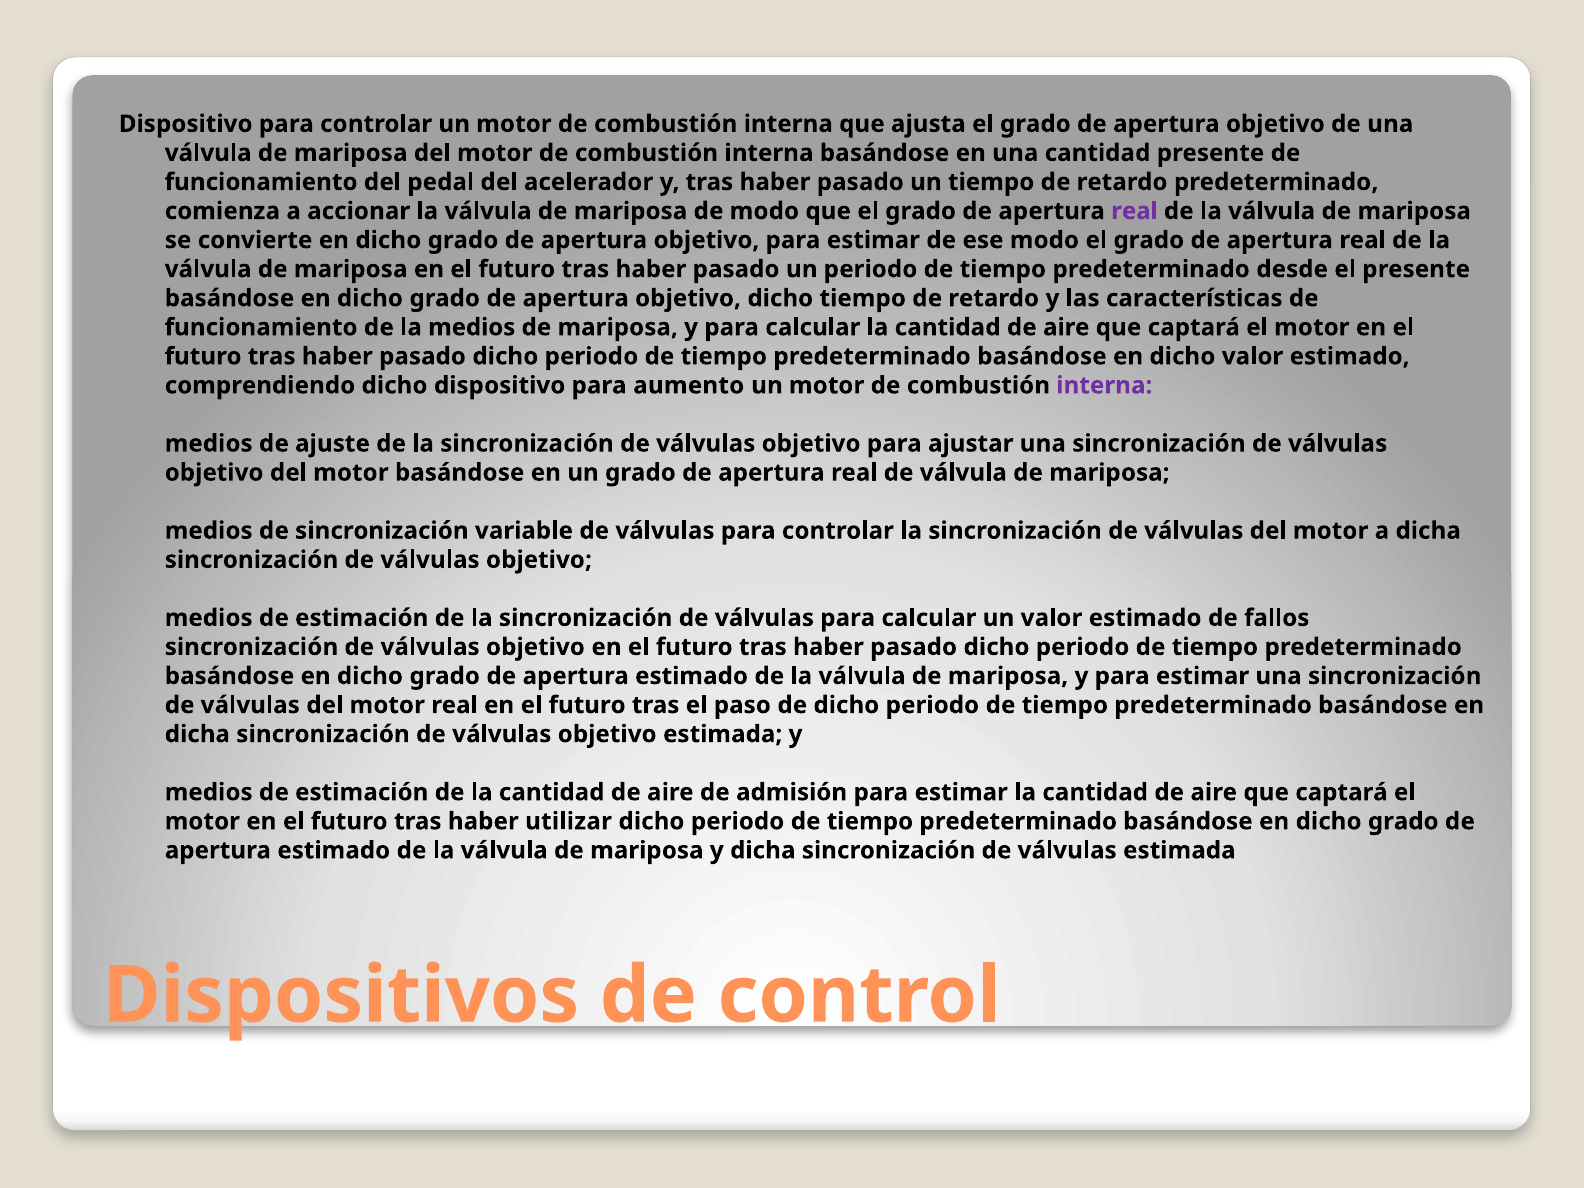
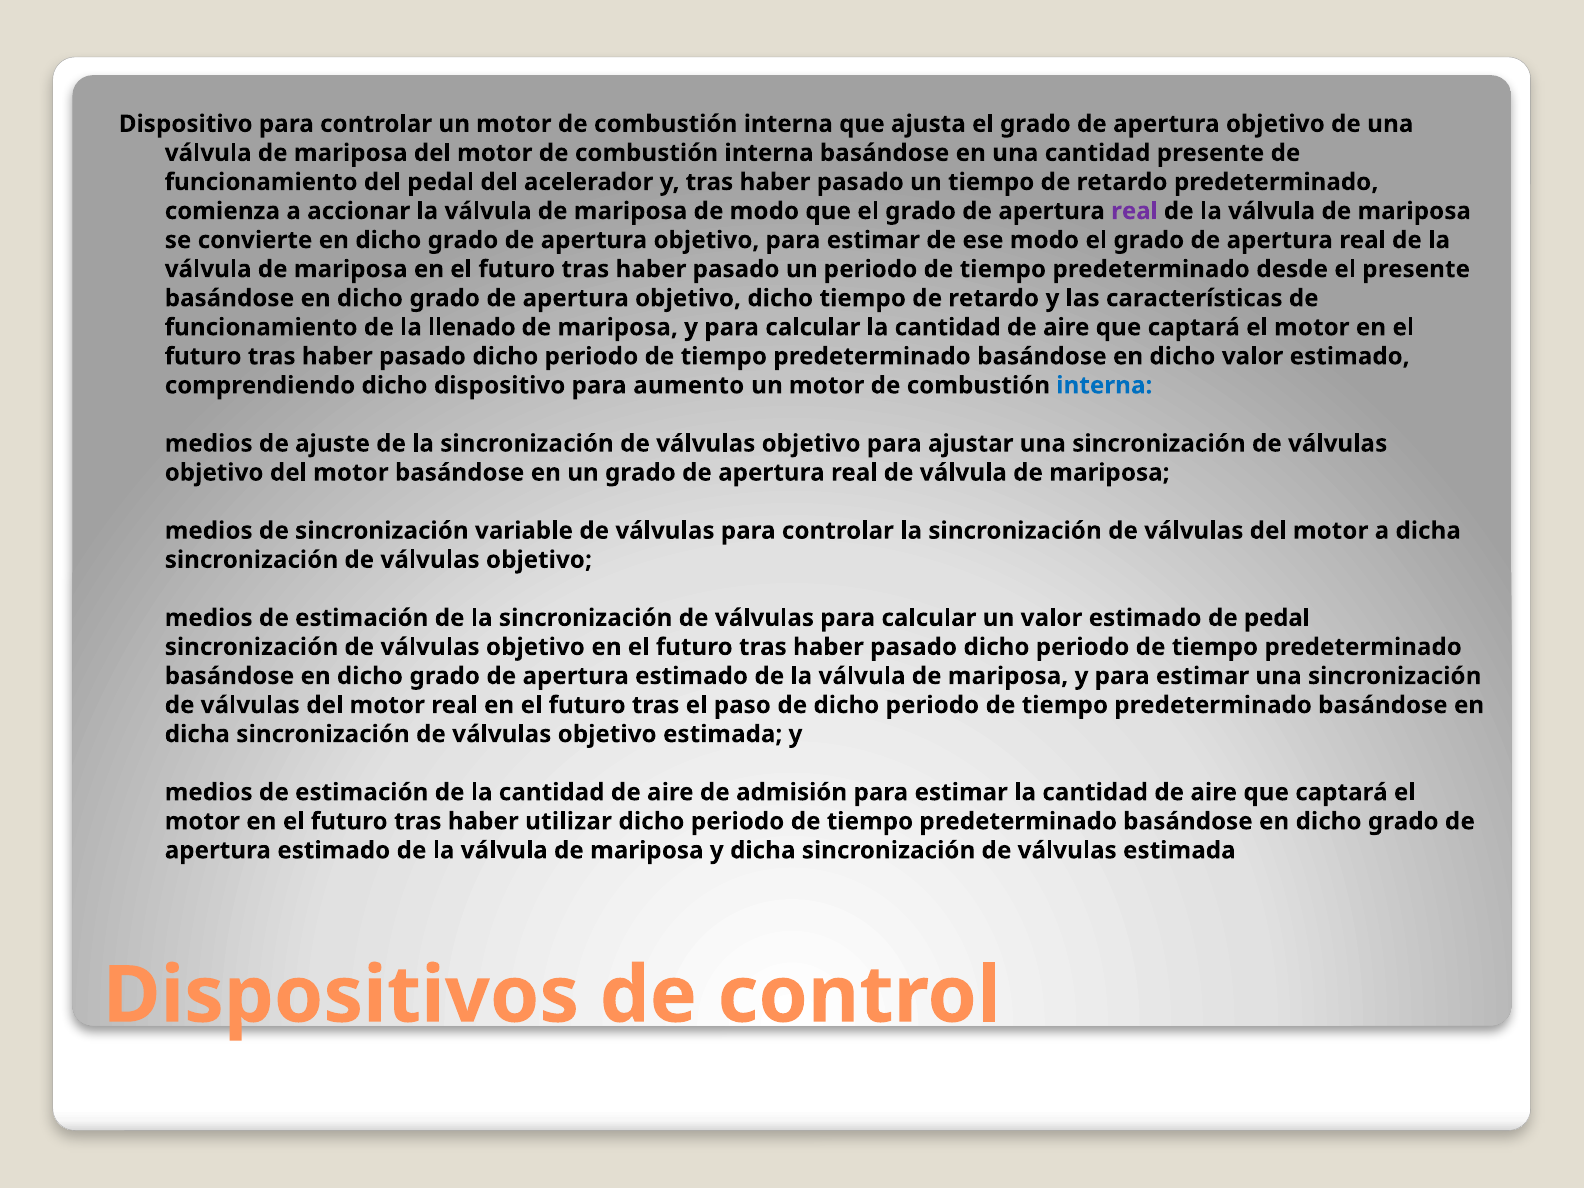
la medios: medios -> llenado (472, 327)
interna colour: purple -> blue (1104, 385)
de fallos: fallos -> pedal (1277, 618)
